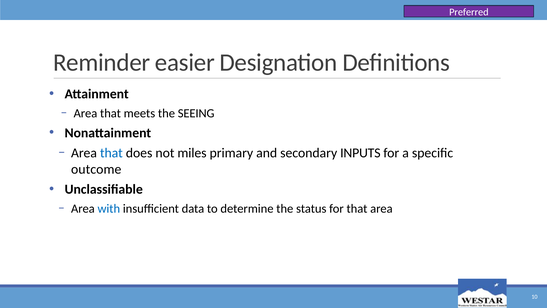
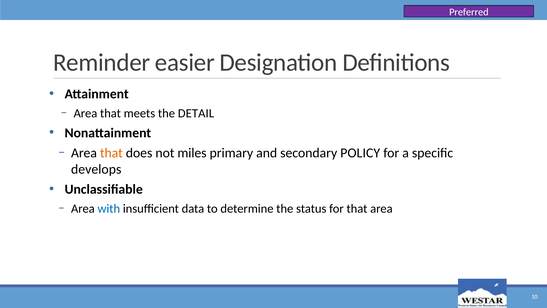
SEEING: SEEING -> DETAIL (196, 113)
that colour: blue -> orange (111, 153)
INPUTS: INPUTS -> POLICY (360, 153)
outcome: outcome -> develops (96, 169)
